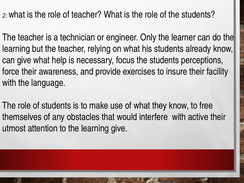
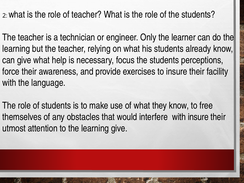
with active: active -> insure (198, 117)
